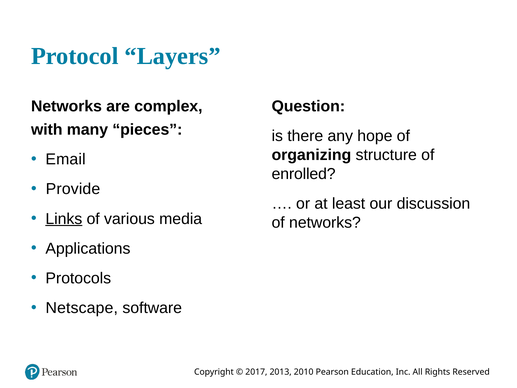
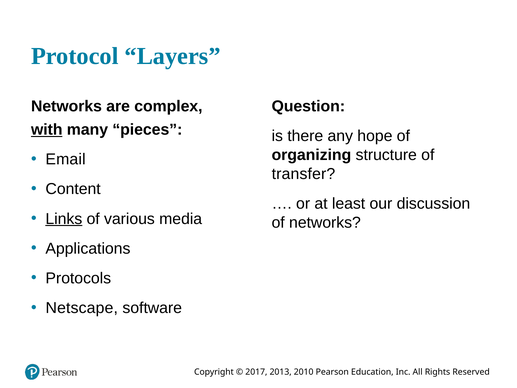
with underline: none -> present (47, 129)
enrolled: enrolled -> transfer (303, 174)
Provide: Provide -> Content (73, 189)
